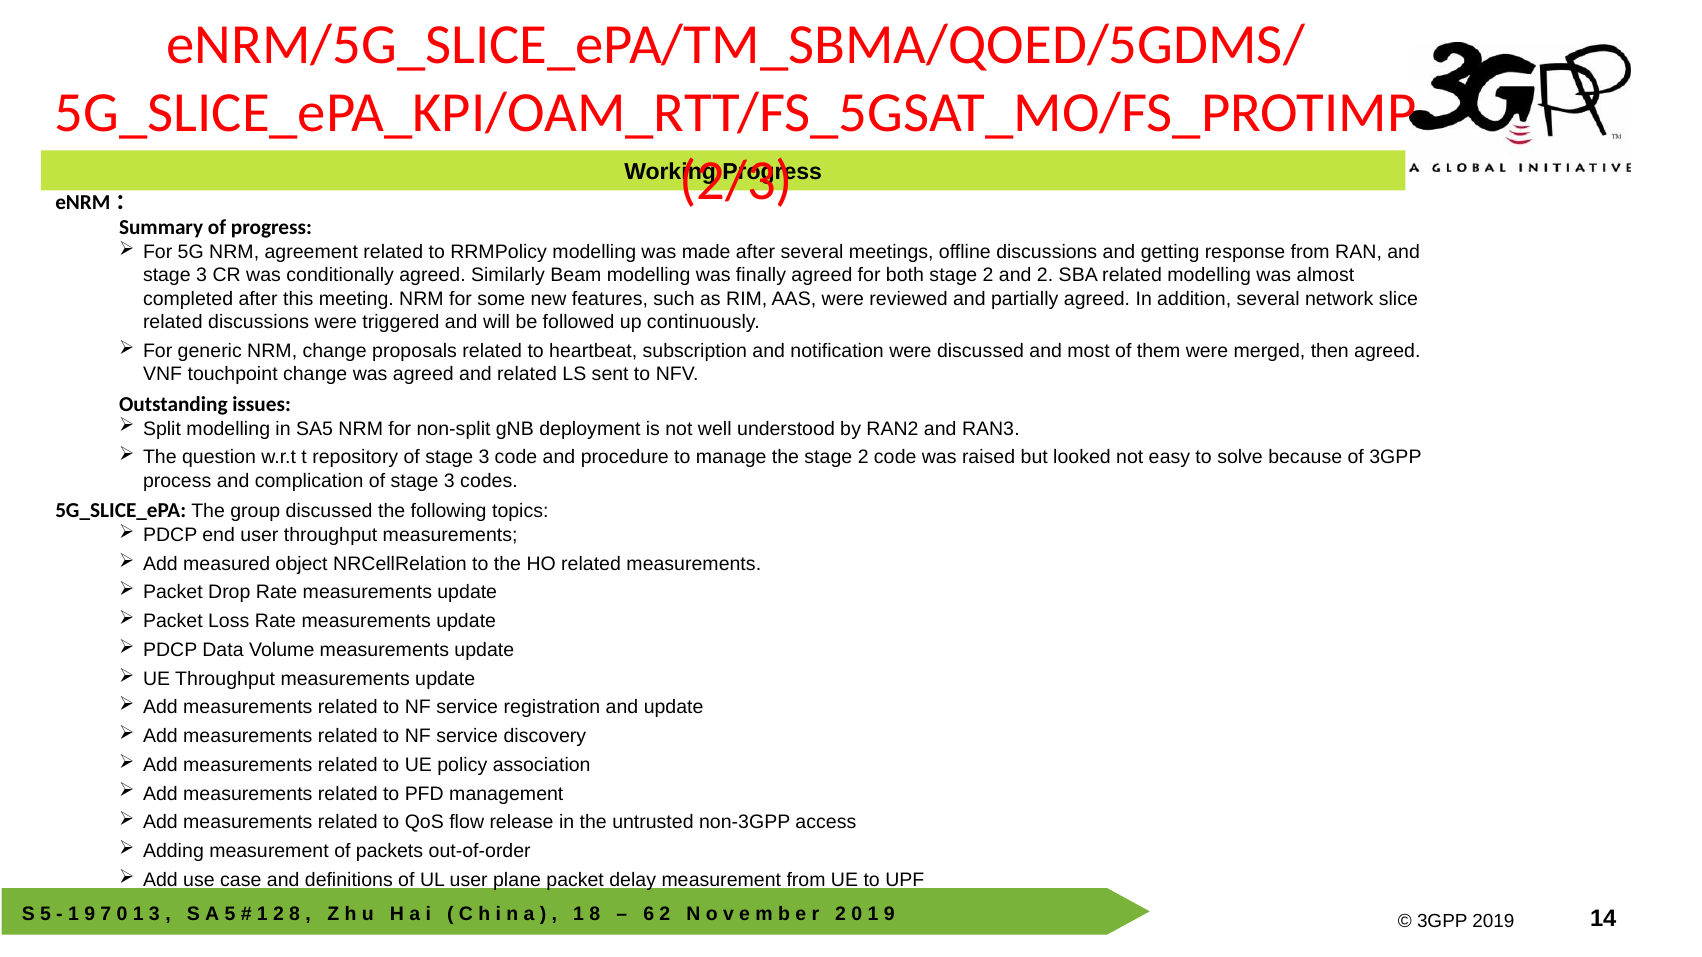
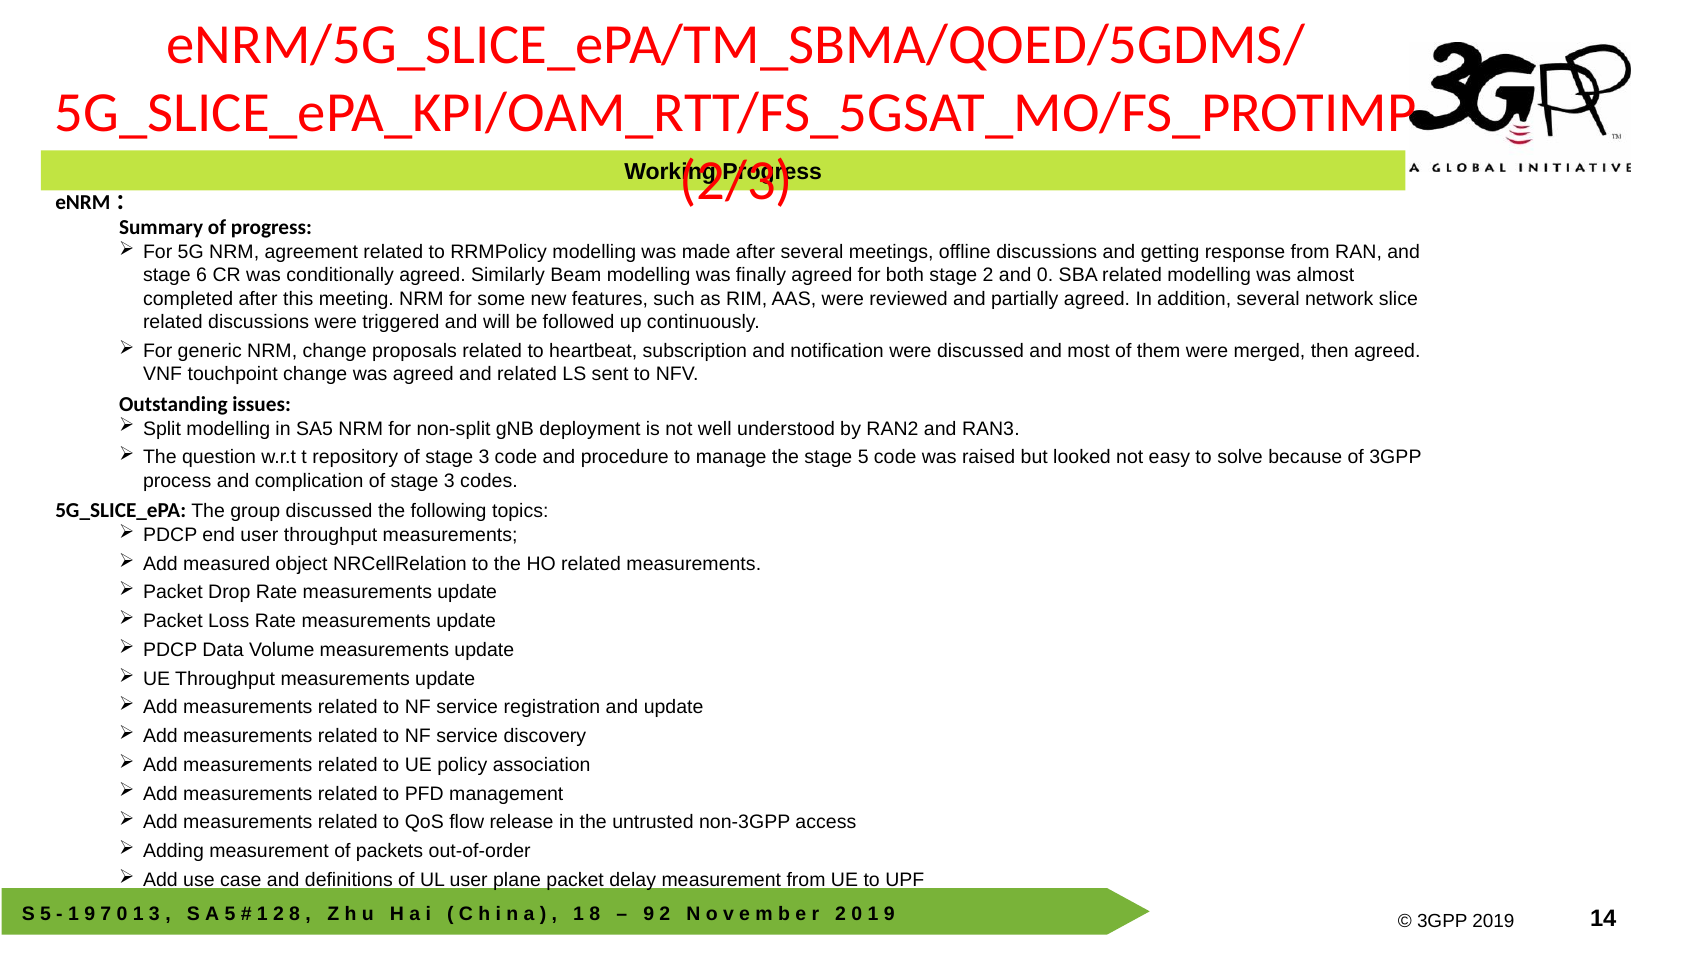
3: 3 -> 6 (202, 276)
and 2: 2 -> 0 (1045, 276)
the stage 2: 2 -> 5 (863, 458)
6: 6 -> 9 (649, 914)
